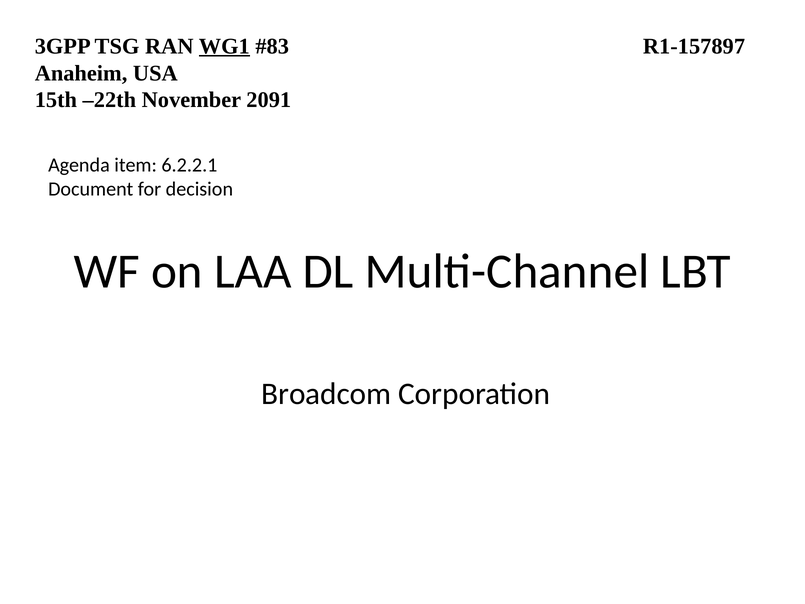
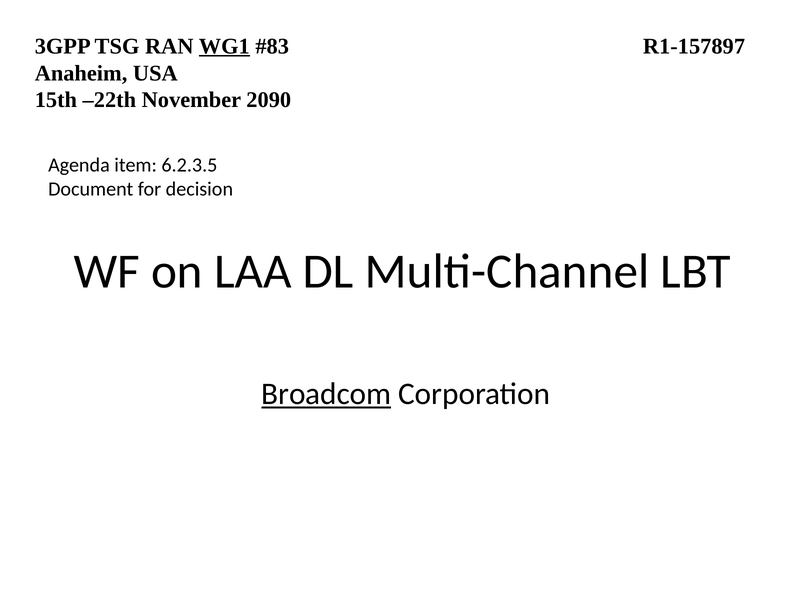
2091: 2091 -> 2090 (269, 100)
6.2.2.1: 6.2.2.1 -> 6.2.3.5 (189, 165)
Broadcom underline: none -> present (326, 394)
